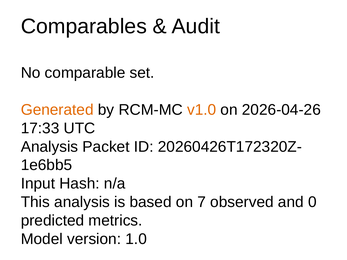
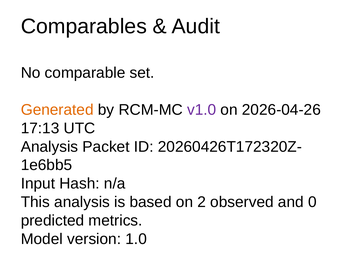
v1.0 colour: orange -> purple (202, 110)
17:33: 17:33 -> 17:13 (40, 128)
7: 7 -> 2 (202, 202)
